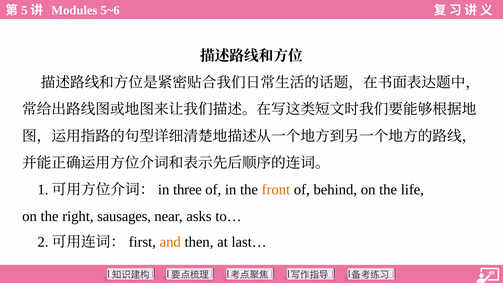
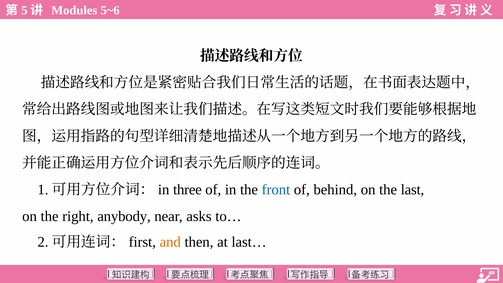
front colour: orange -> blue (276, 190)
life: life -> last (412, 190)
sausages: sausages -> anybody (124, 216)
